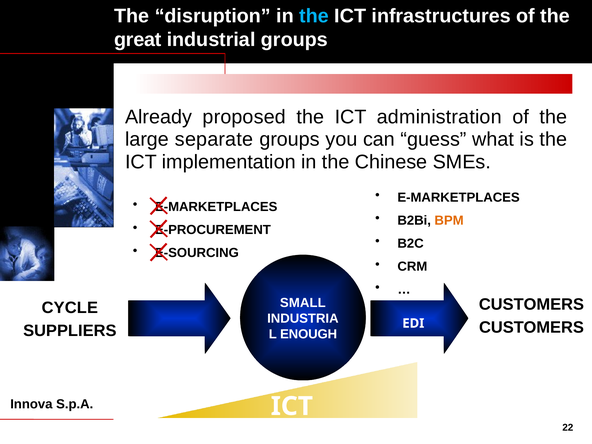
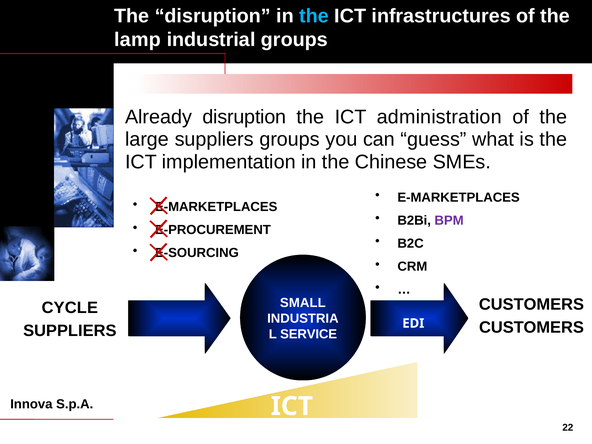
great: great -> lamp (138, 40)
Already proposed: proposed -> disruption (244, 117)
large separate: separate -> suppliers (214, 139)
BPM colour: orange -> purple (449, 220)
ENOUGH: ENOUGH -> SERVICE (309, 334)
